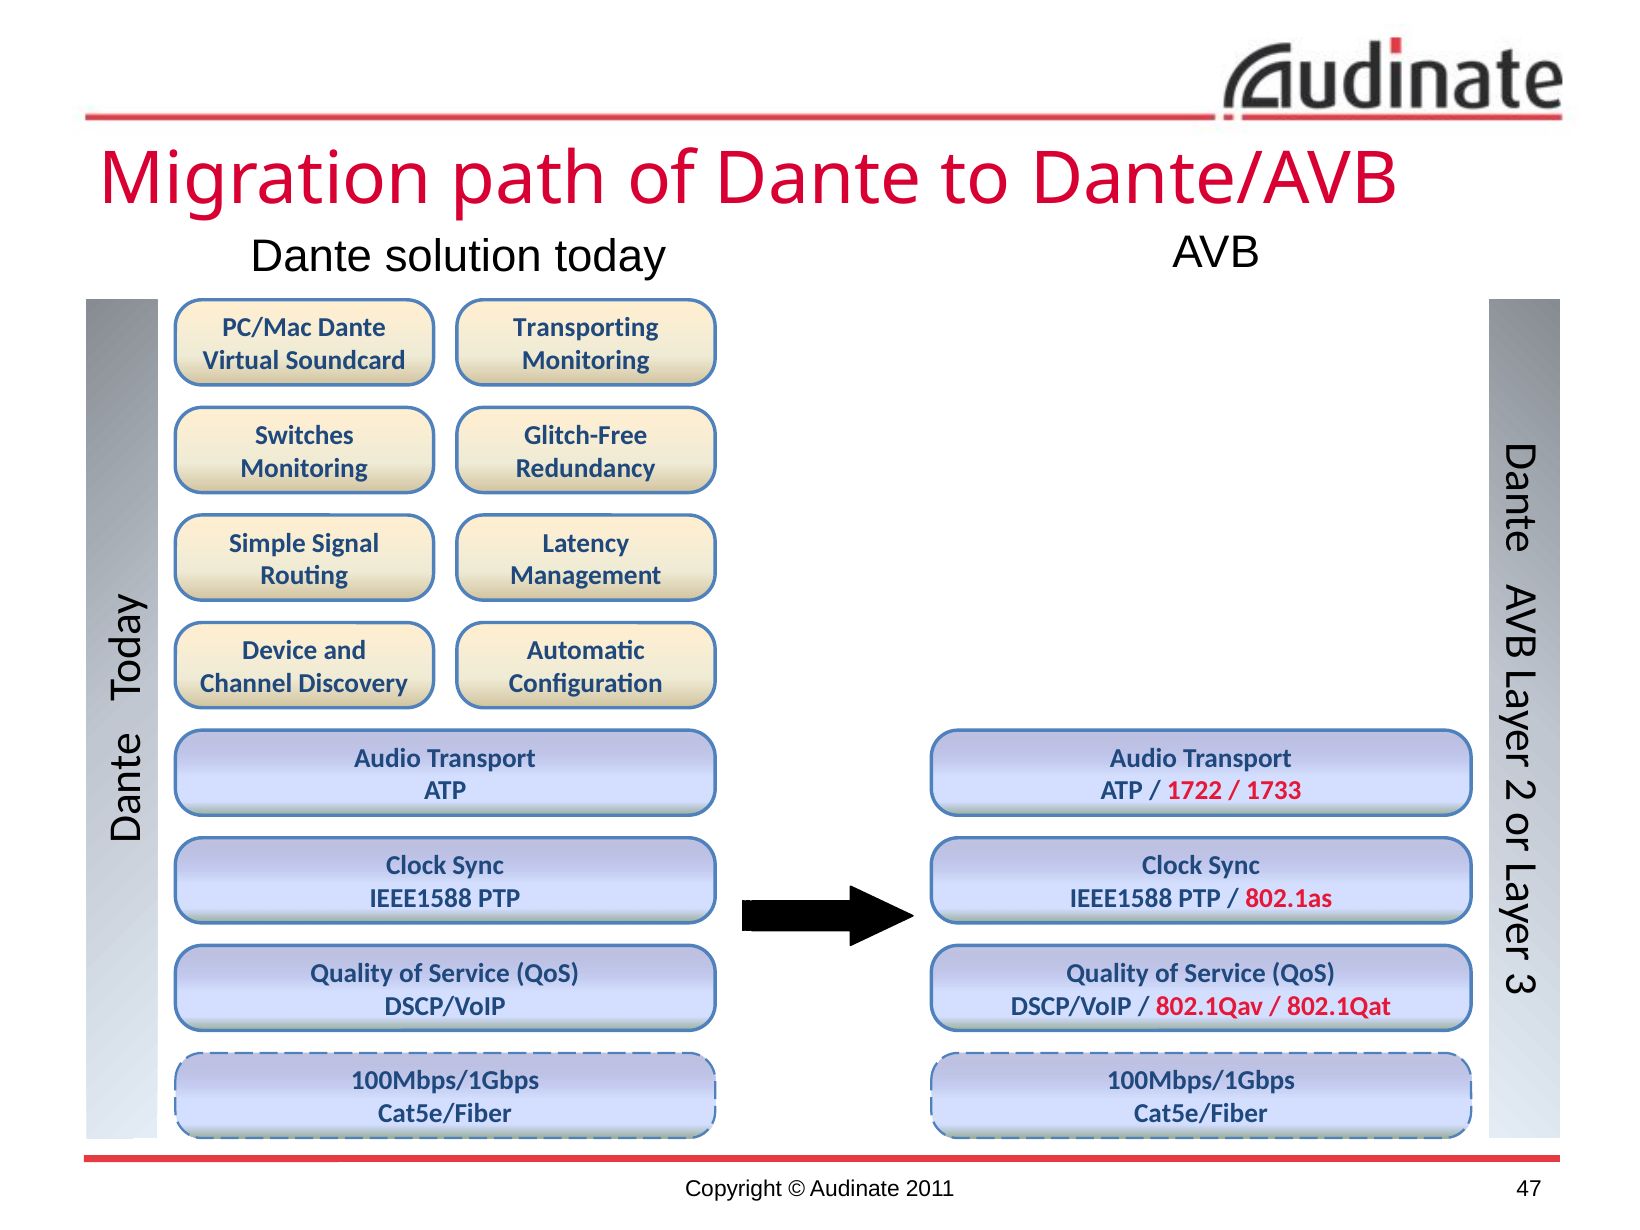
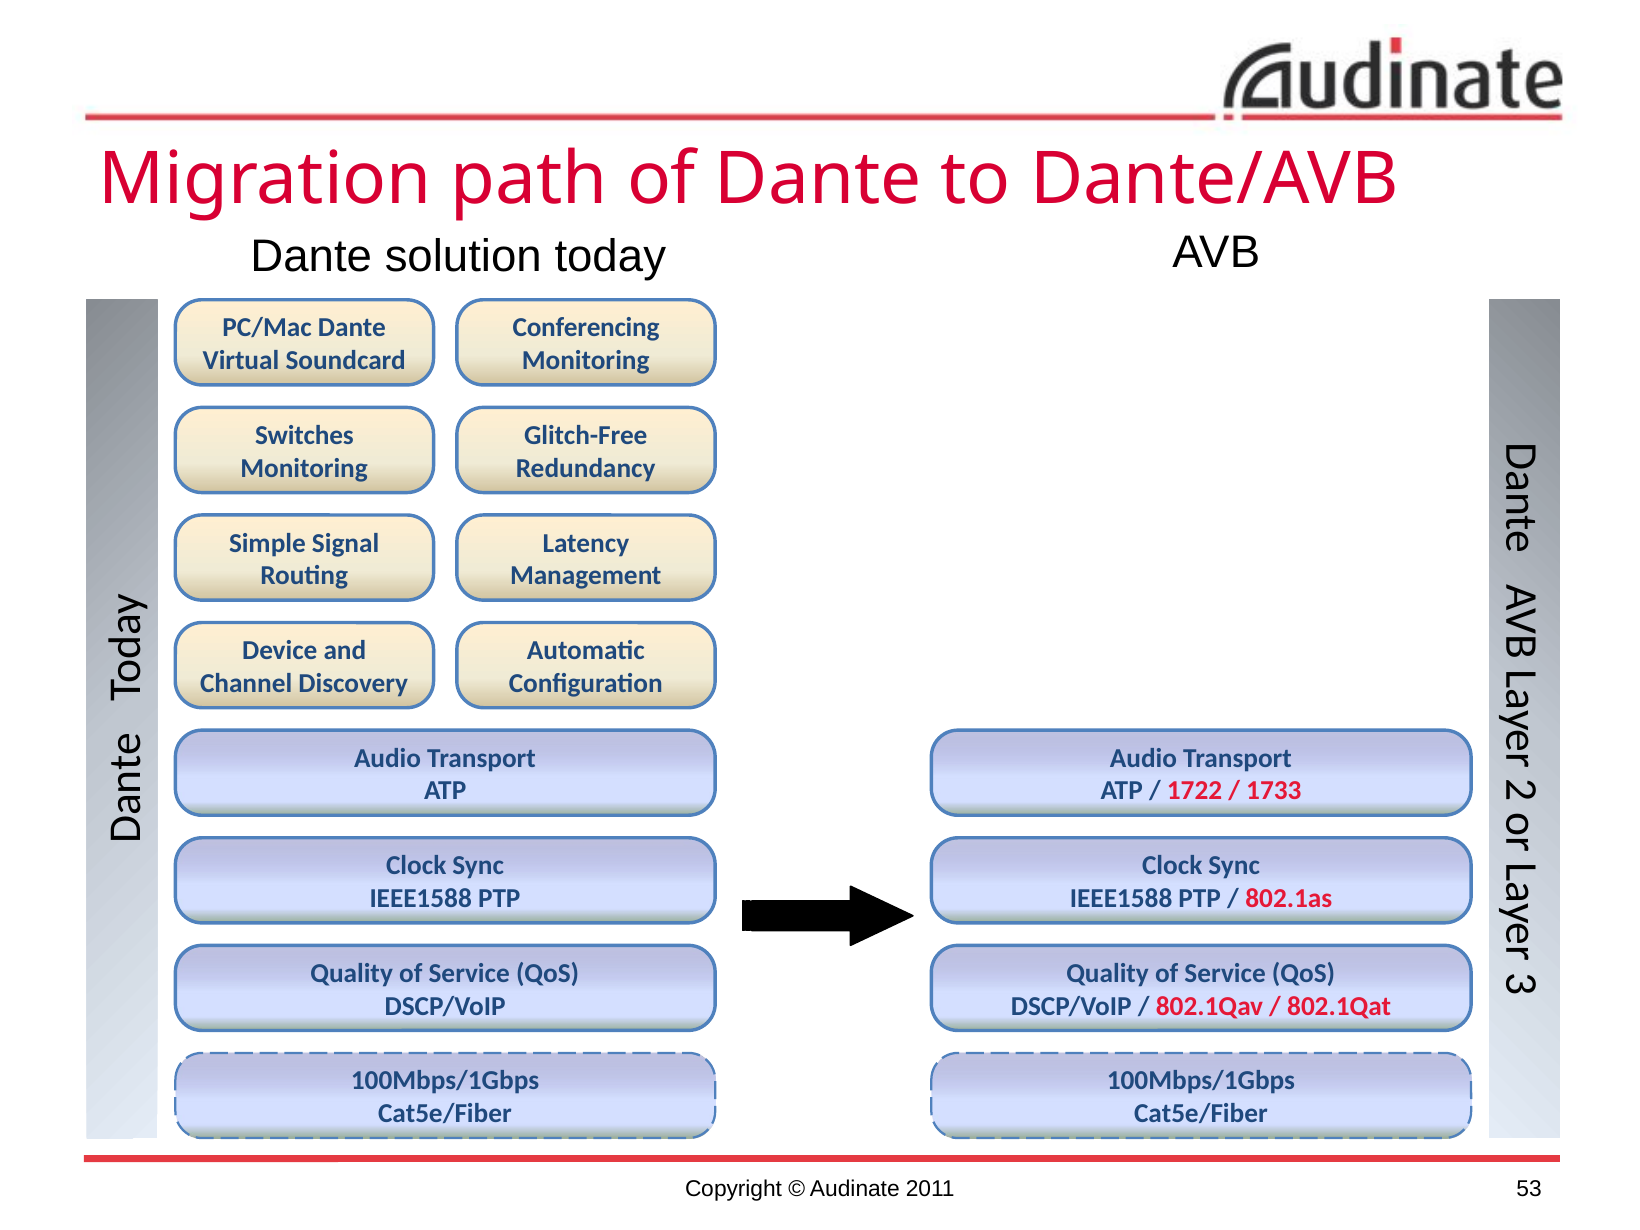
Transporting: Transporting -> Conferencing (586, 328)
47: 47 -> 53 (1529, 1189)
